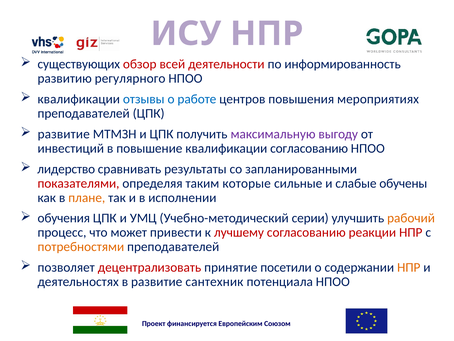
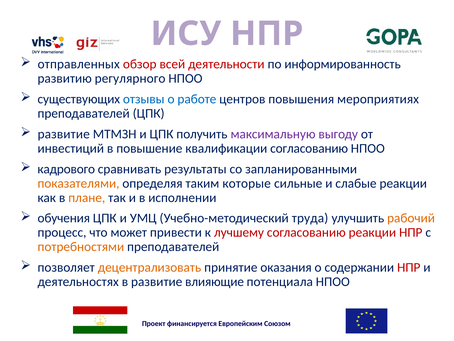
существующих: существующих -> отправленных (79, 64)
квалификации: квалификации -> существующих (79, 99)
лидерство: лидерство -> кадрового (66, 169)
показателями colour: red -> orange (78, 183)
слабые обучены: обучены -> реакции (403, 183)
серии: серии -> труда (310, 218)
децентрализовать colour: red -> orange (149, 267)
посетили: посетили -> оказания (286, 267)
НПР colour: orange -> red (409, 267)
сантехник: сантехник -> влияющие (215, 281)
